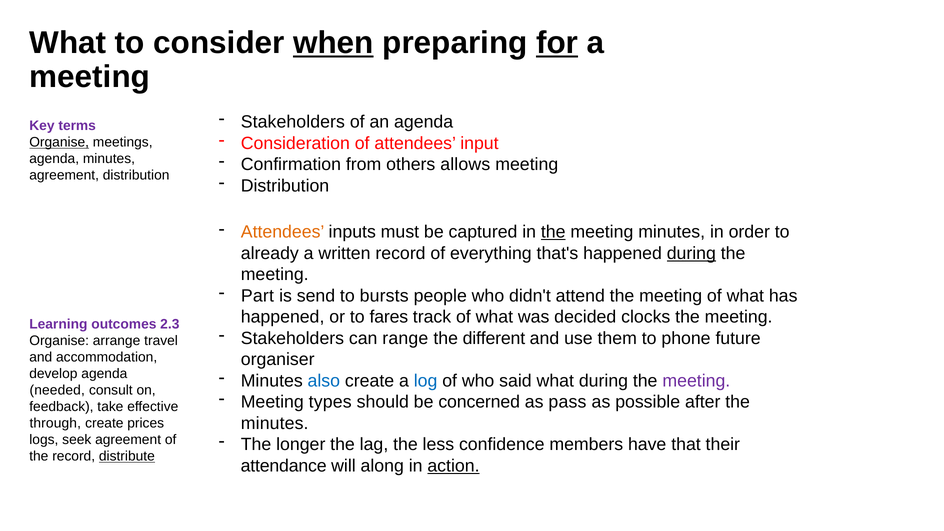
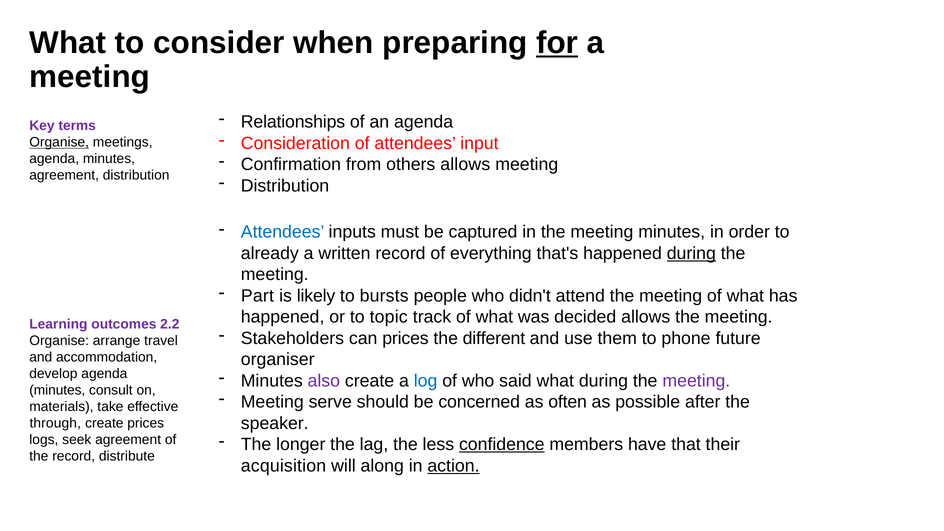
when underline: present -> none (333, 43)
Stakeholders: Stakeholders -> Relationships (293, 122)
Attendees colour: orange -> blue (283, 232)
the underline: present -> none (553, 232)
send: send -> likely (316, 296)
fares: fares -> topic (389, 317)
decided clocks: clocks -> allows (646, 317)
2.3: 2.3 -> 2.2 (170, 324)
can range: range -> prices (405, 338)
also colour: blue -> purple (324, 381)
needed: needed -> minutes (57, 390)
types: types -> serve (330, 402)
pass: pass -> often (568, 402)
feedback: feedback -> materials (61, 407)
minutes: minutes -> speaker (275, 423)
confidence underline: none -> present (502, 444)
distribute underline: present -> none (127, 456)
attendance: attendance -> acquisition (283, 466)
